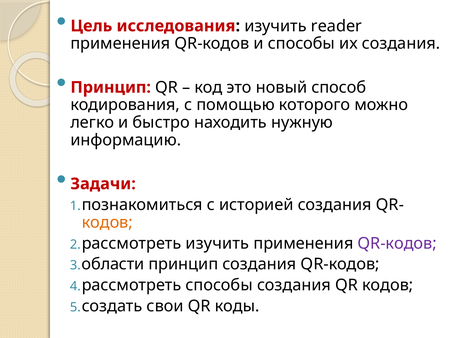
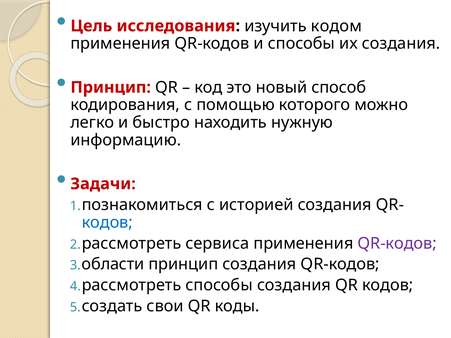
reader: reader -> кодом (336, 26)
кодов colour: orange -> blue (107, 223)
рассмотреть изучить: изучить -> сервиса (217, 243)
